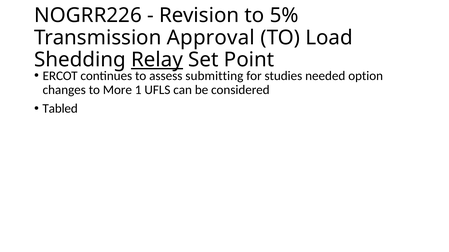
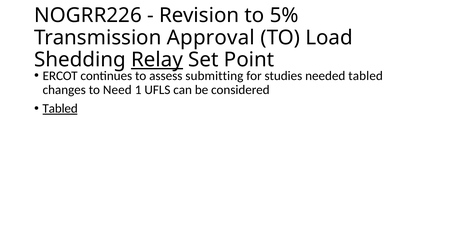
needed option: option -> tabled (366, 76)
More: More -> Need (117, 90)
Tabled underline: none -> present (60, 109)
